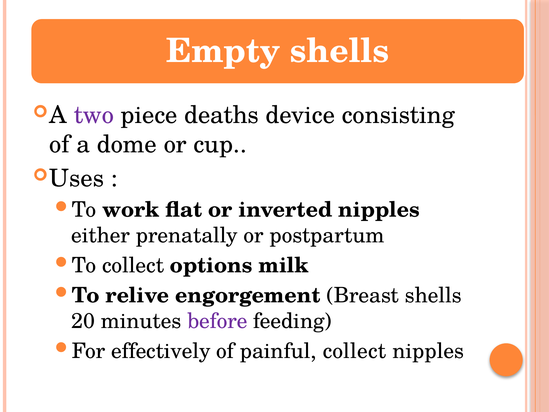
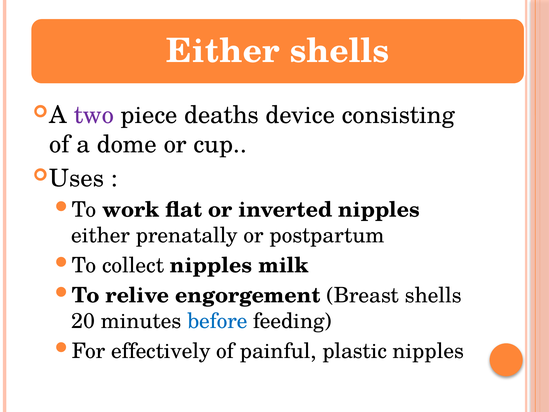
Empty: Empty -> Either (223, 51)
collect options: options -> nipples (211, 265)
before colour: purple -> blue (217, 321)
painful collect: collect -> plastic (355, 351)
